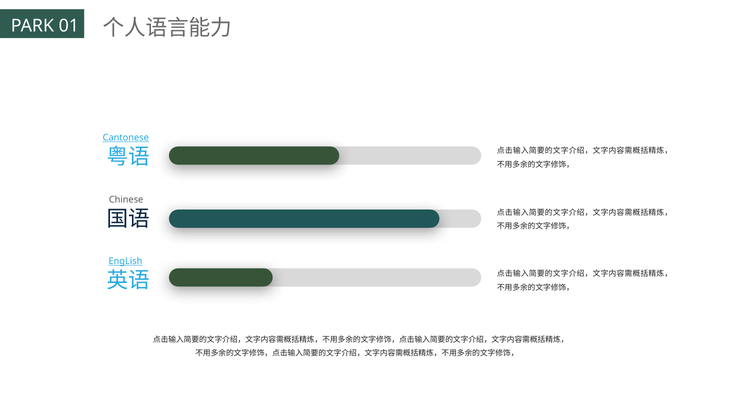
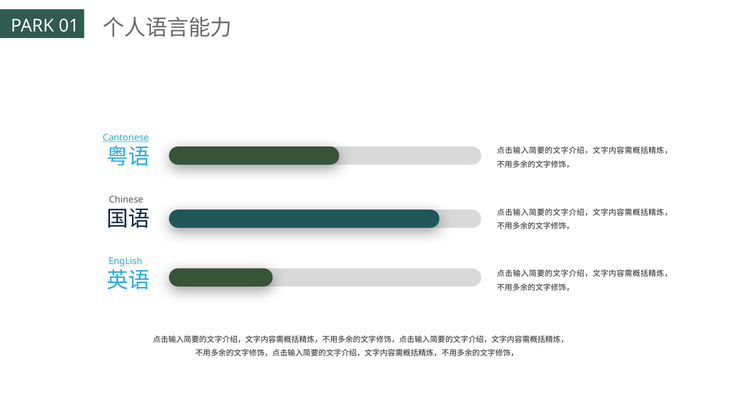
EngLish underline: present -> none (125, 261)
